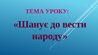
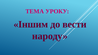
Шанує: Шанує -> Іншим (31, 24)
